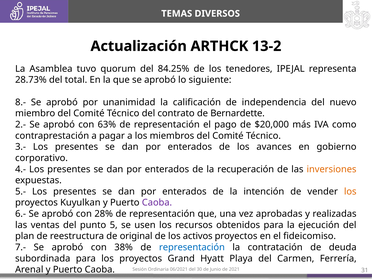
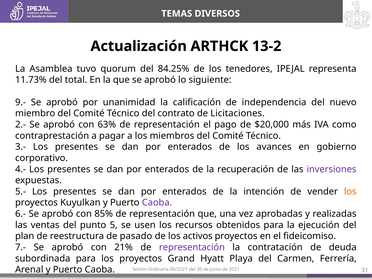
28.73%: 28.73% -> 11.73% (31, 80)
8.-: 8.- -> 9.- (21, 102)
Bernardette: Bernardette -> Licitaciones (237, 113)
inversiones colour: orange -> purple (332, 169)
28%: 28% -> 85% (104, 214)
original: original -> pasado (136, 236)
38%: 38% -> 21% (124, 247)
representación colour: blue -> purple (192, 247)
